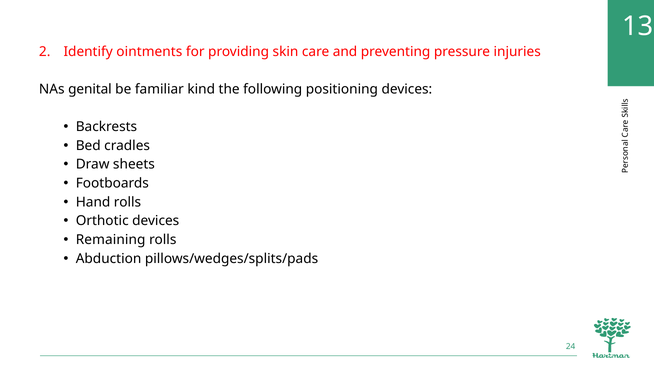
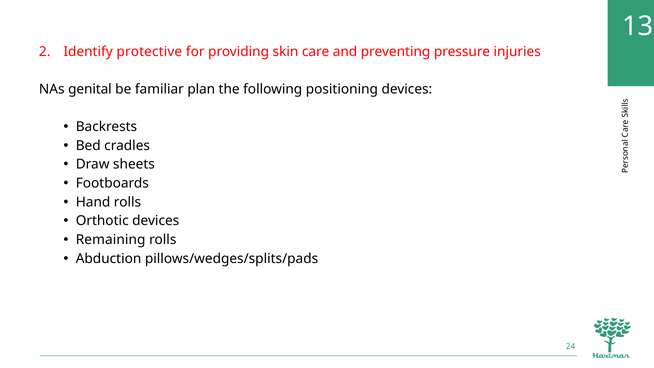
ointments: ointments -> protective (149, 52)
kind: kind -> plan (201, 89)
